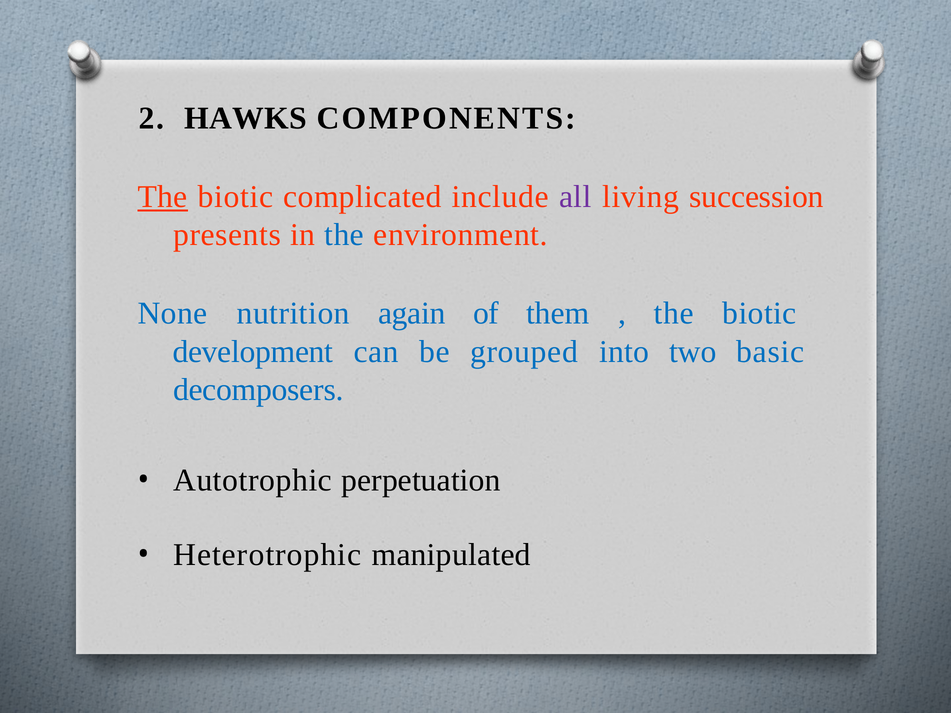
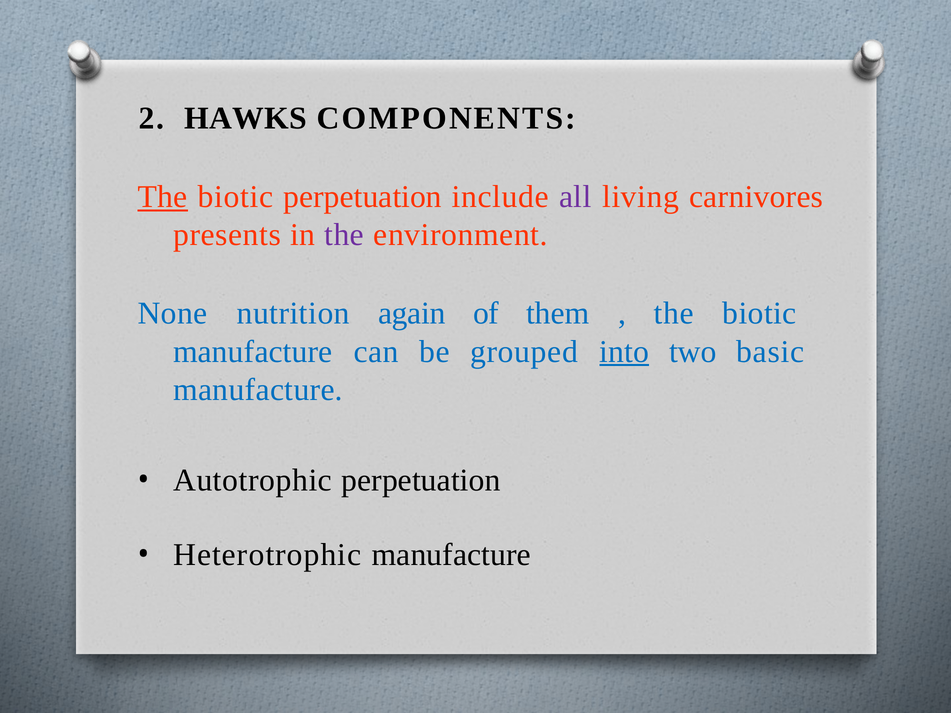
biotic complicated: complicated -> perpetuation (363, 197)
succession: succession -> carnivores (756, 197)
the colour: blue -> purple (344, 235)
development: development -> manufacture (253, 352)
into underline: none -> present (624, 352)
decomposers: decomposers -> manufacture (258, 390)
Heterotrophic manipulated: manipulated -> manufacture (451, 555)
